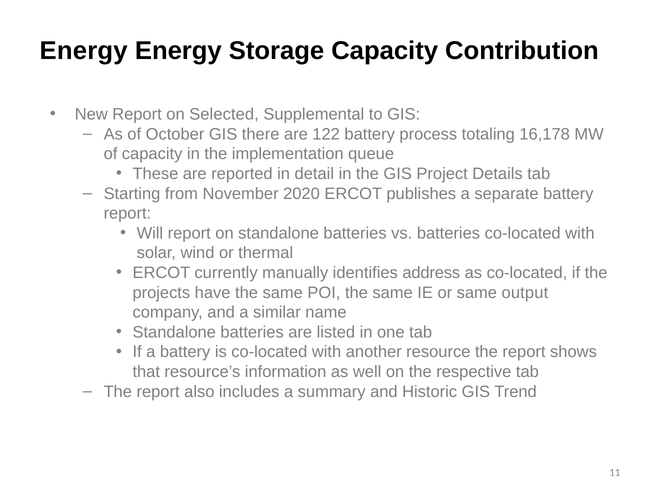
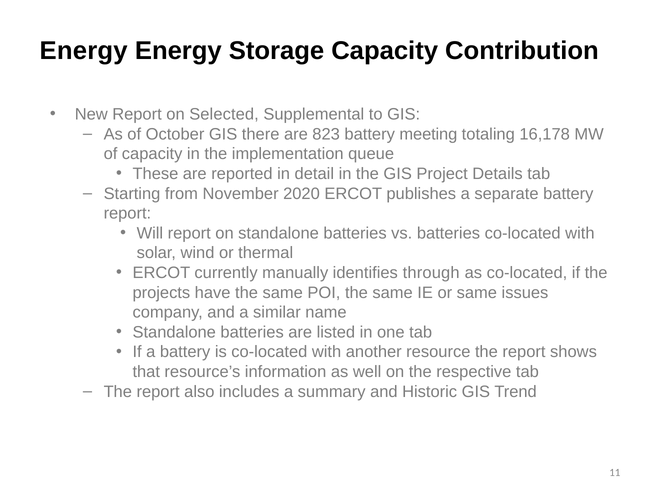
122: 122 -> 823 (326, 134)
process: process -> meeting (428, 134)
address: address -> through (431, 273)
output: output -> issues (525, 293)
